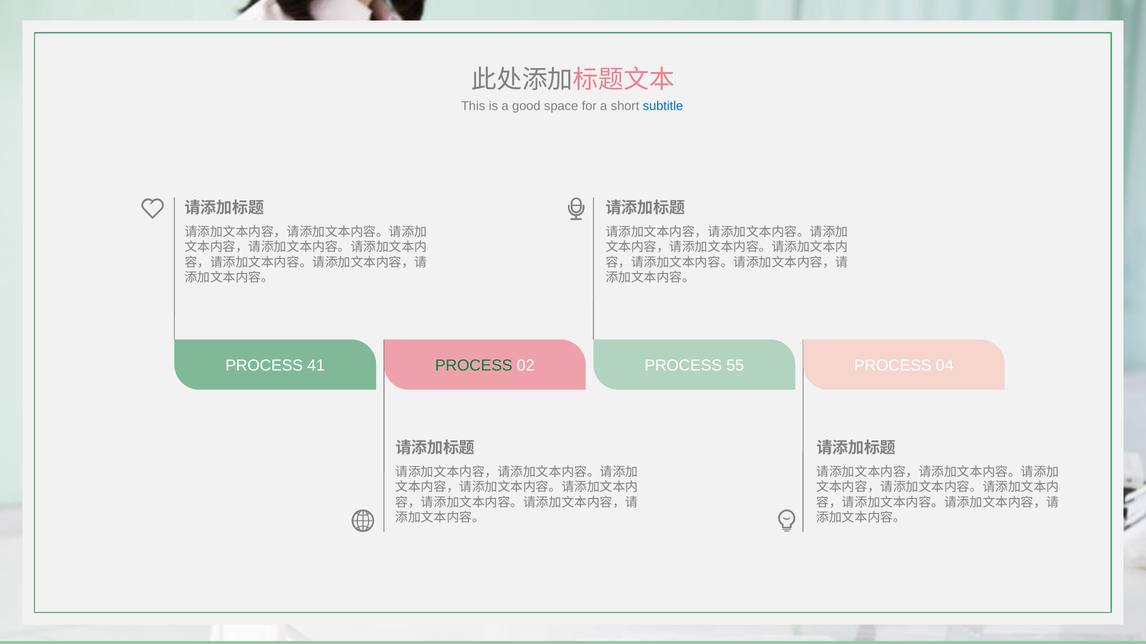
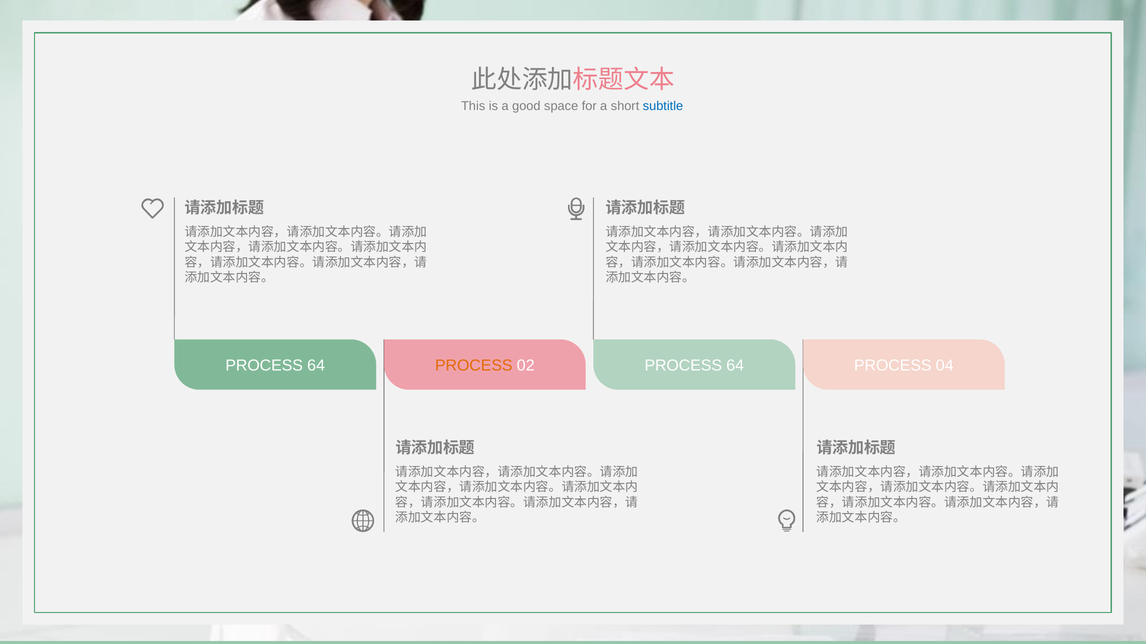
41: 41 -> 64 (316, 366)
PROCESS colour: green -> orange (474, 366)
55: 55 -> 64 (735, 366)
